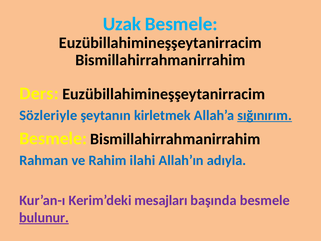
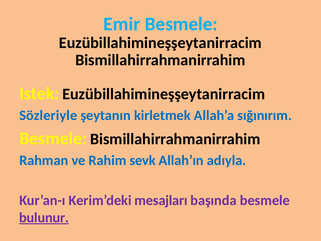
Uzak: Uzak -> Emir (122, 24)
Ders: Ders -> Istek (39, 93)
sığınırım underline: present -> none (265, 115)
ilahi: ilahi -> sevk (143, 160)
